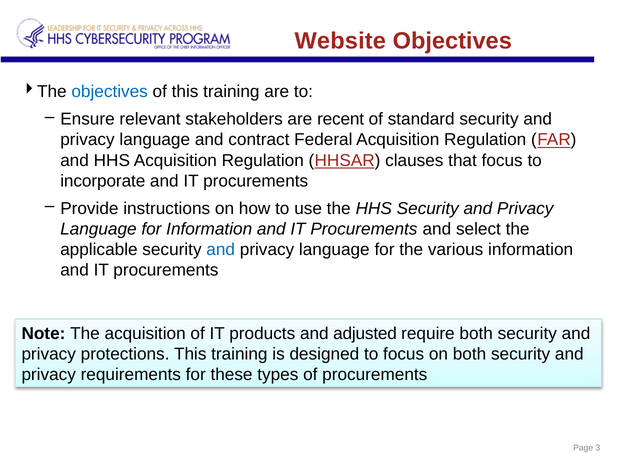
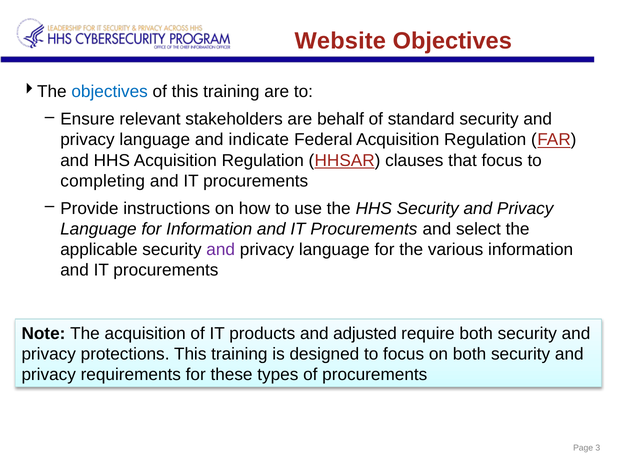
recent: recent -> behalf (341, 119)
contract: contract -> indicate (259, 140)
incorporate: incorporate -> completing (103, 181)
and colour: blue -> purple (221, 250)
